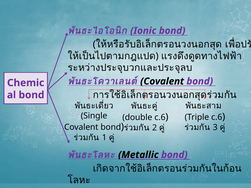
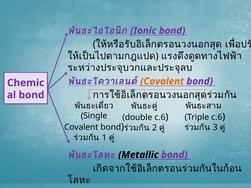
Covalent colour: black -> orange (162, 81)
